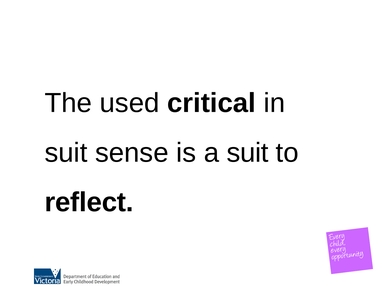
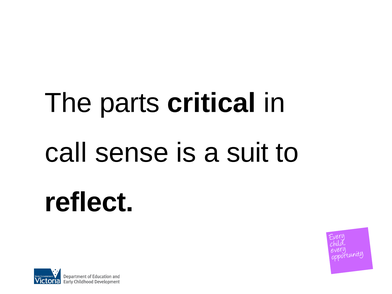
used: used -> parts (130, 103)
suit: suit -> call (66, 153)
